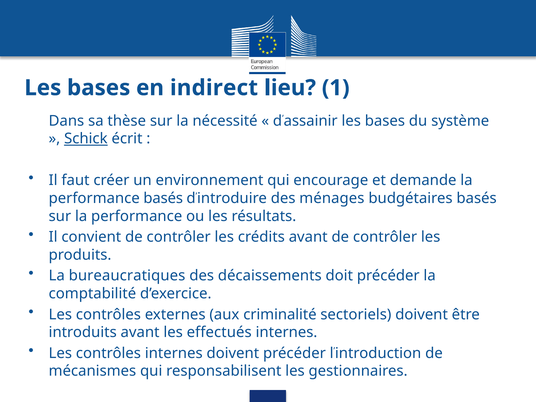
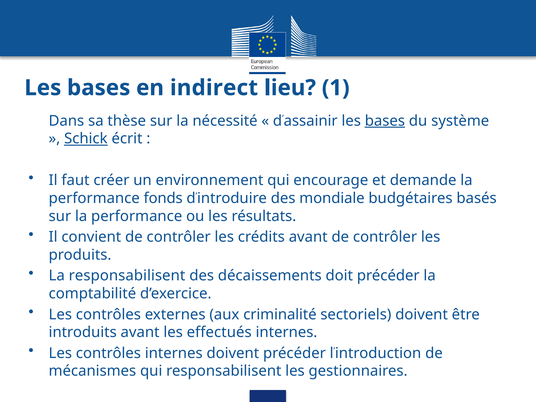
bases underline: none -> present (385, 121)
performance basés: basés -> fonds (163, 198)
ménages: ménages -> mondiale (332, 198)
La bureaucratiques: bureaucratiques -> responsabilisent (127, 276)
